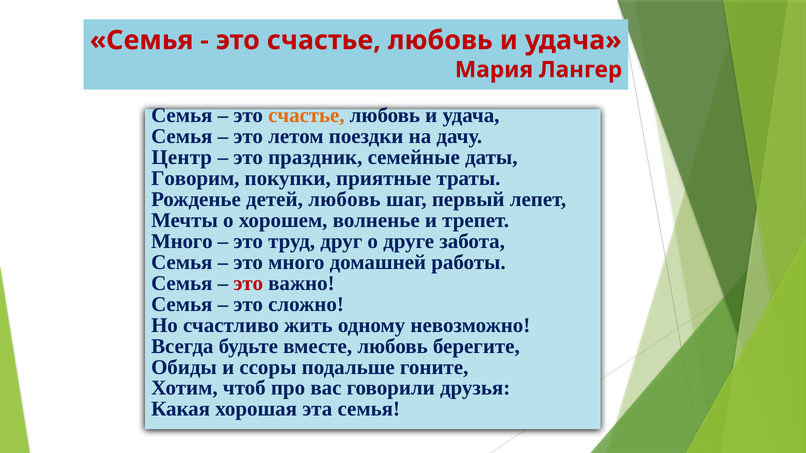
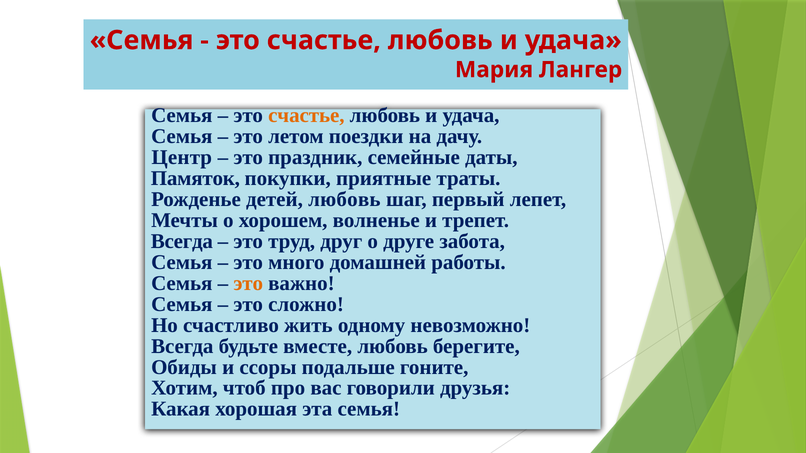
Говорим: Говорим -> Памяток (195, 178)
Много: Много -> Всегда (182, 241)
это colour: red -> orange (248, 283)
